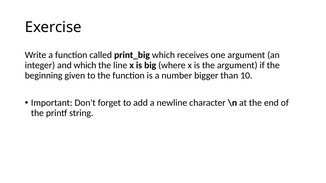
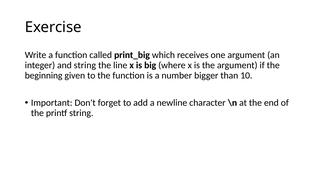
and which: which -> string (85, 65)
